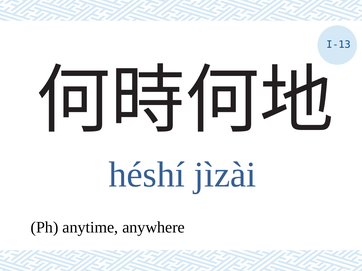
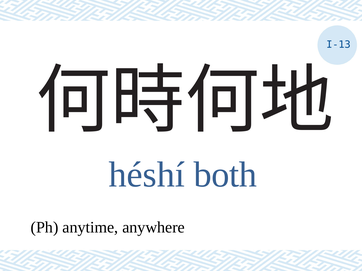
jìzài: jìzài -> both (225, 175)
